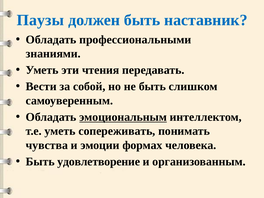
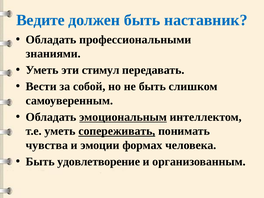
Паузы: Паузы -> Ведите (40, 20)
чтения: чтения -> стимул (101, 70)
сопереживать underline: none -> present (117, 131)
